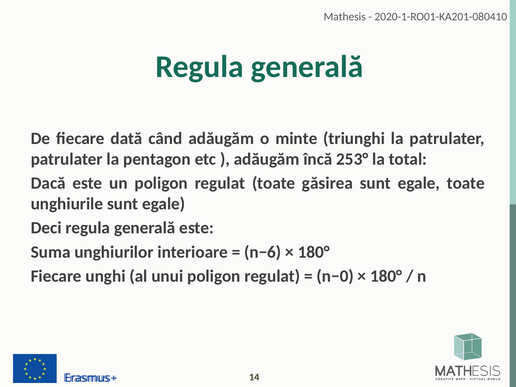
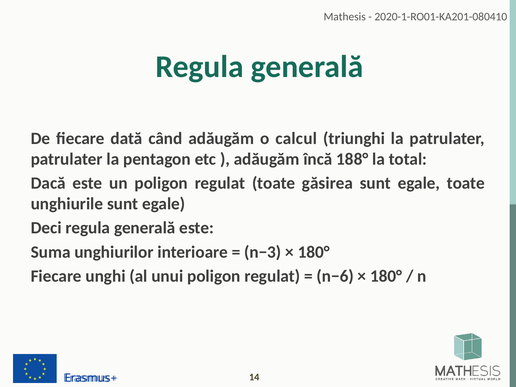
minte: minte -> calcul (296, 138)
253°: 253° -> 188° (352, 159)
n−6: n−6 -> n−3 (263, 252)
n−0: n−0 -> n−6 (335, 276)
